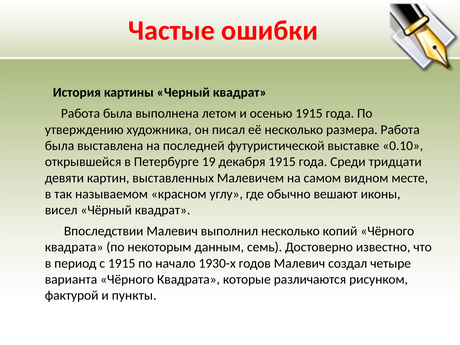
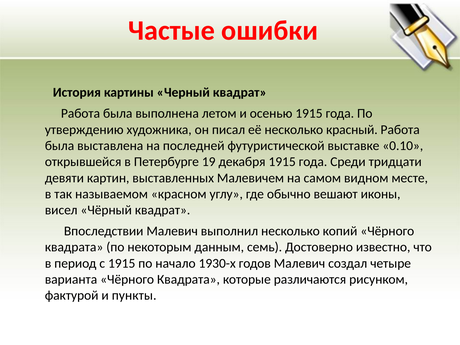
размера: размера -> красный (352, 130)
